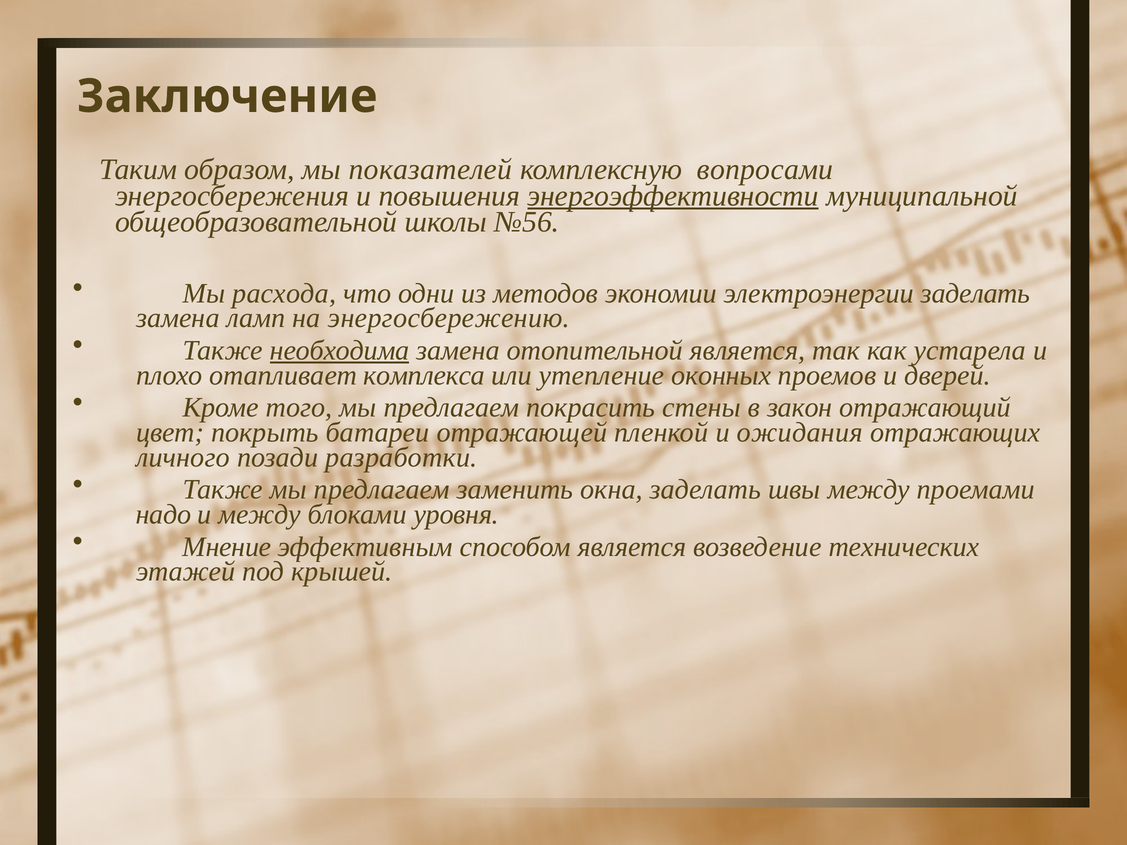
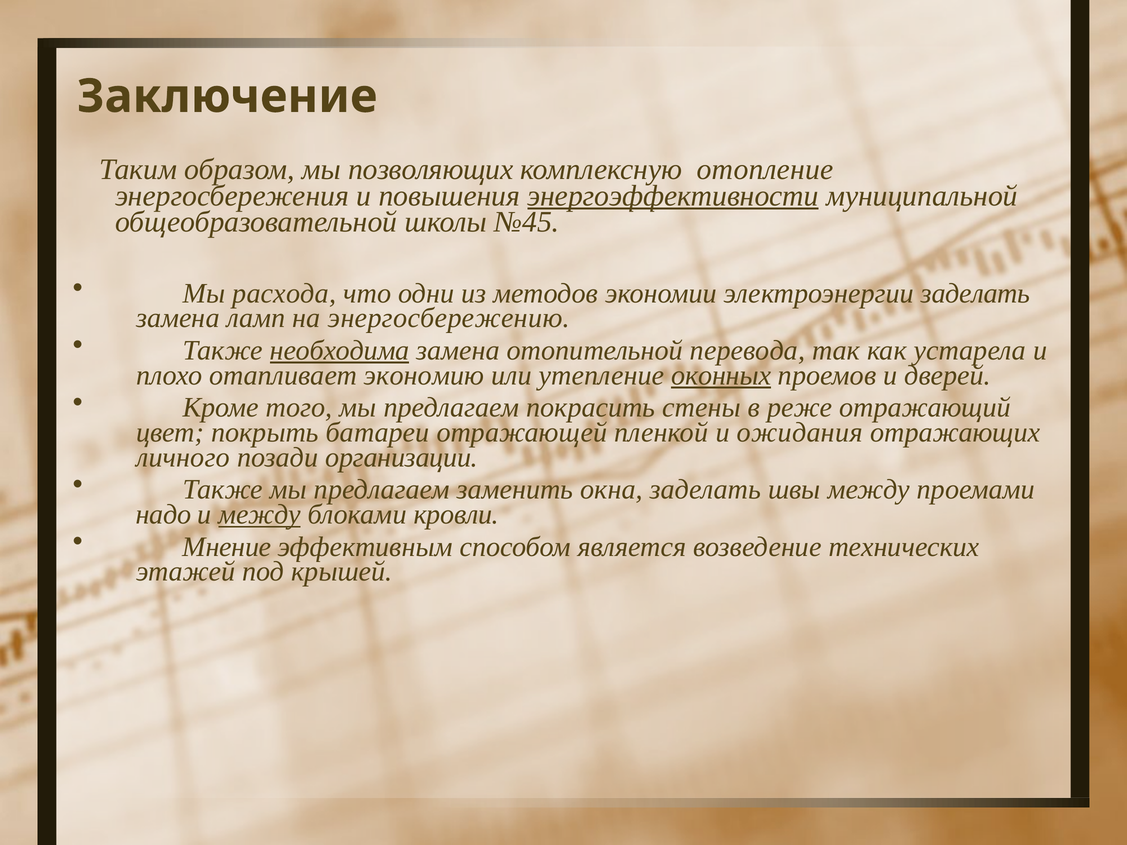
показателей: показателей -> позволяющих (431, 170)
вопросами: вопросами -> отопление (765, 170)
№56: №56 -> №45 (527, 222)
отопительной является: является -> перевода (747, 350)
комплекса: комплекса -> экономию (424, 375)
оконных underline: none -> present (721, 375)
закон: закон -> реже (800, 408)
разработки: разработки -> организации (402, 458)
между underline: none -> present (260, 515)
уровня: уровня -> кровли (456, 515)
